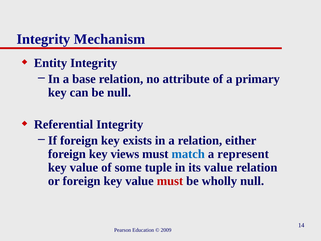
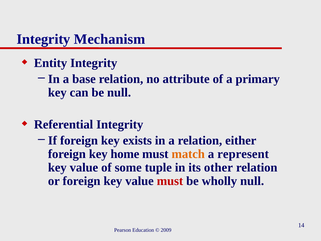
views: views -> home (125, 154)
match colour: blue -> orange (188, 154)
its value: value -> other (218, 167)
